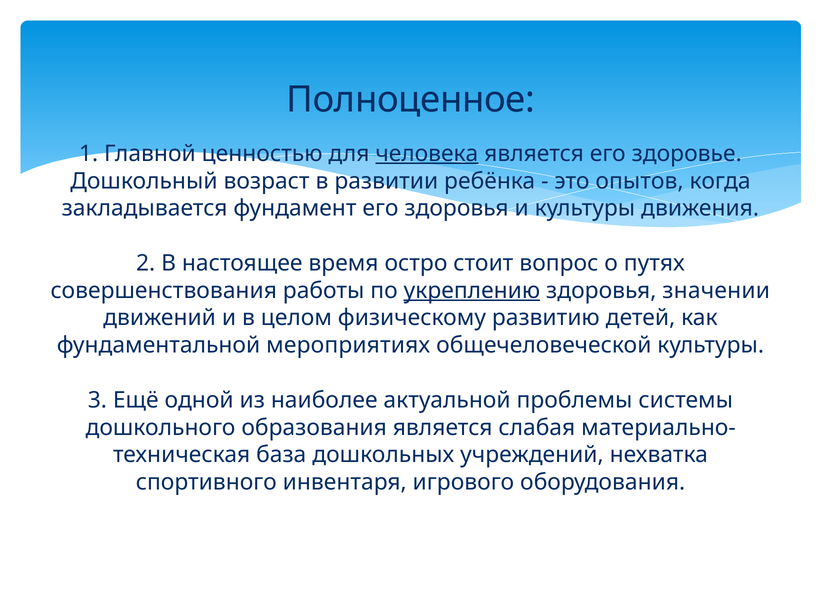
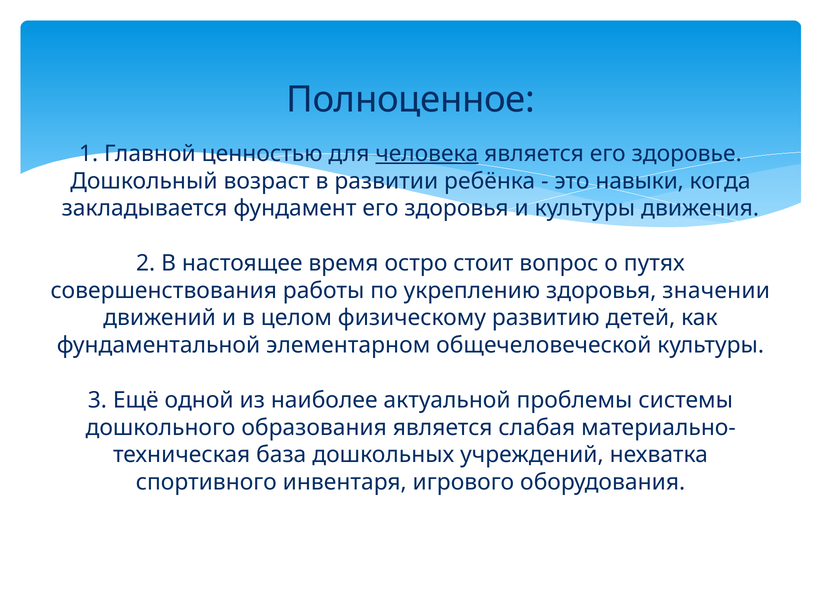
опытов: опытов -> навыки (640, 181)
укреплению underline: present -> none (472, 290)
мероприятиях: мероприятиях -> элементарном (348, 345)
